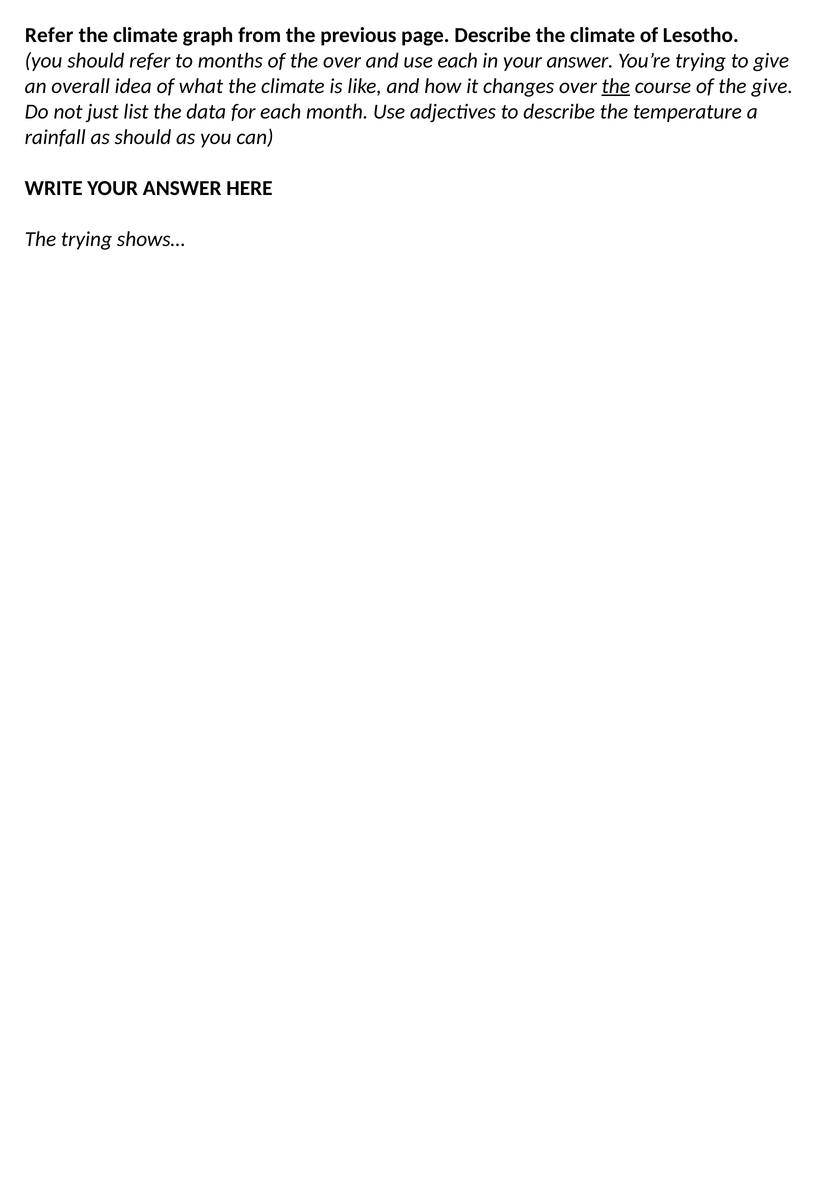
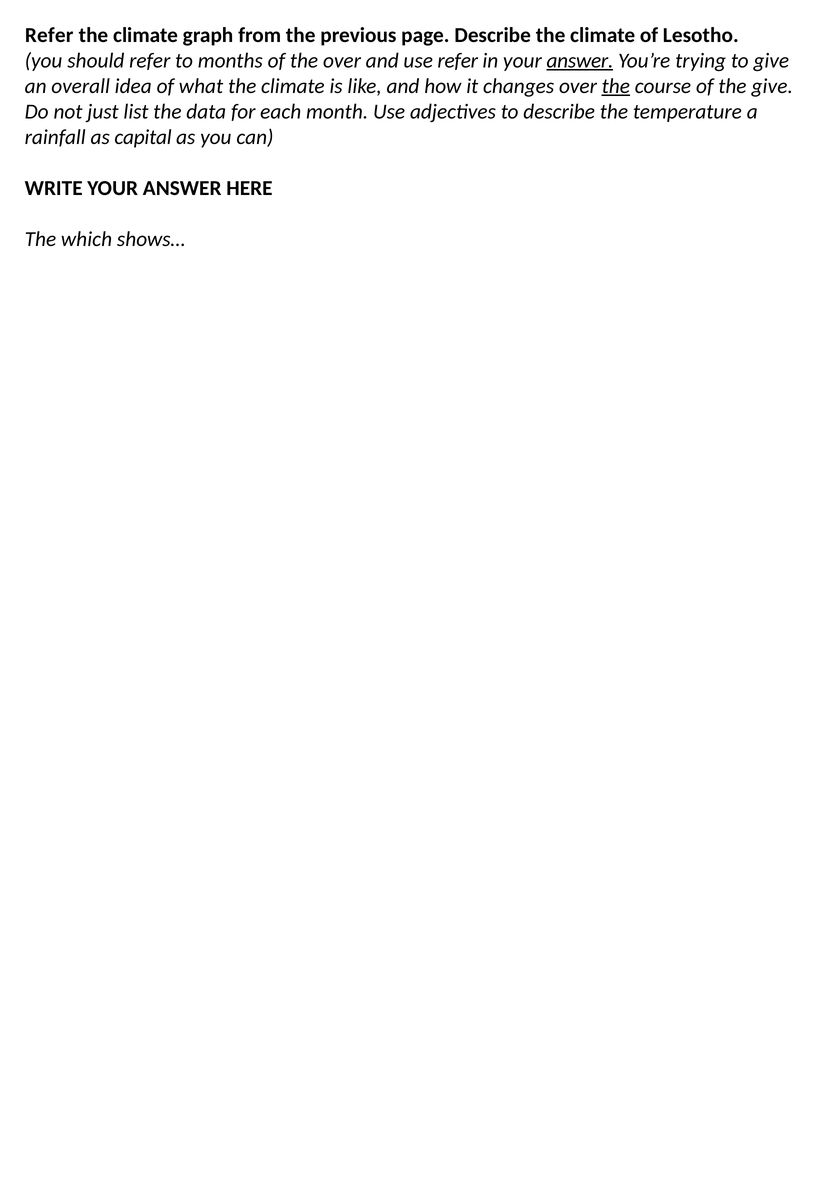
use each: each -> refer (458, 61)
answer underline: none -> present (580, 61)
as should: should -> capital (143, 137)
The trying: trying -> which (87, 239)
